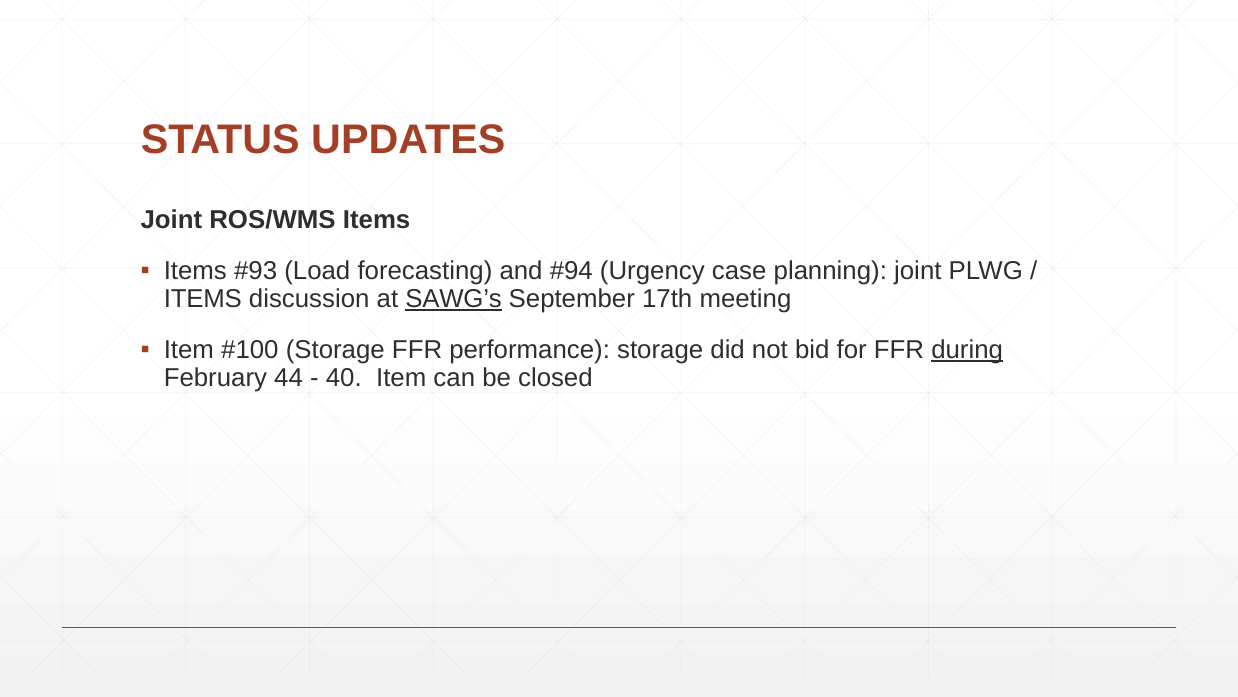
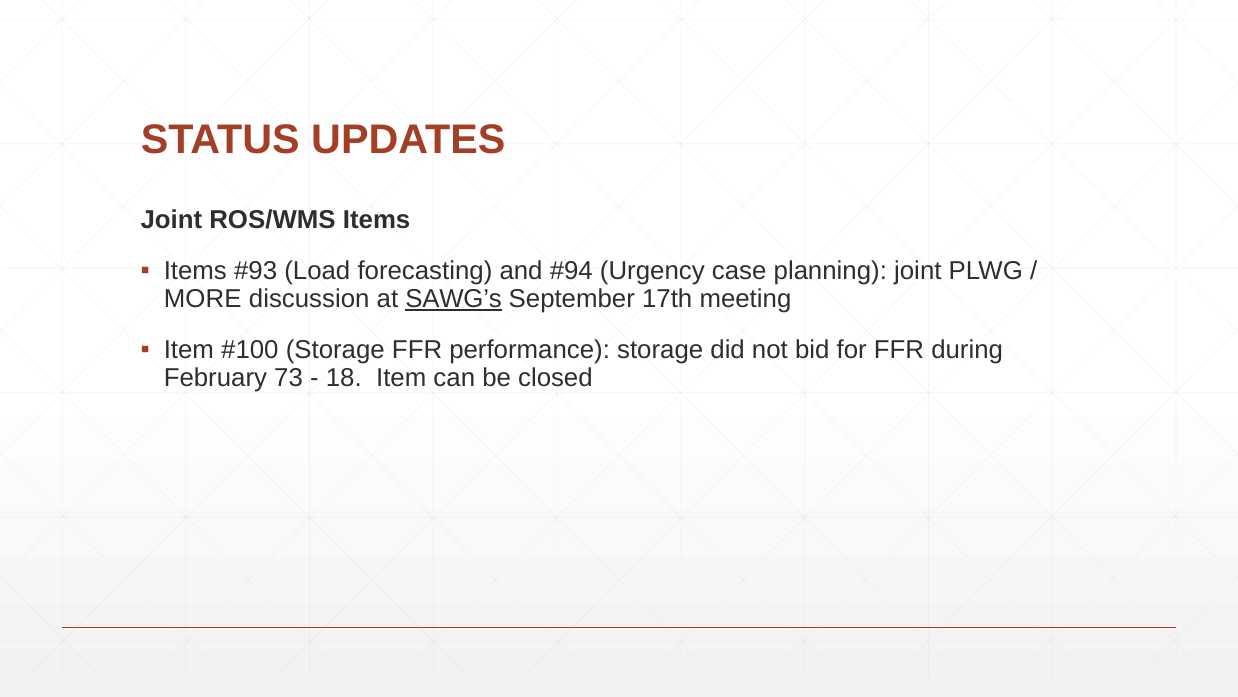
ITEMS: ITEMS -> MORE (203, 298)
during underline: present -> none (967, 350)
44: 44 -> 73 (289, 377)
40: 40 -> 18 (344, 377)
